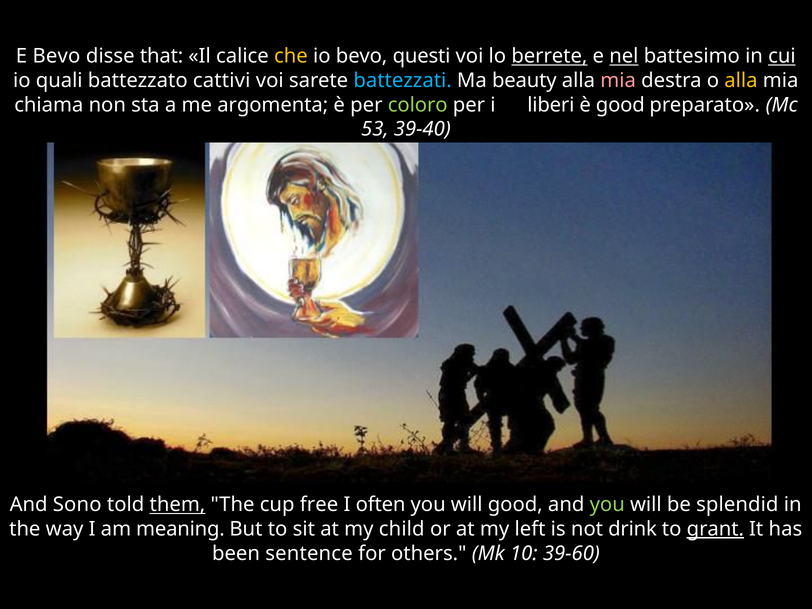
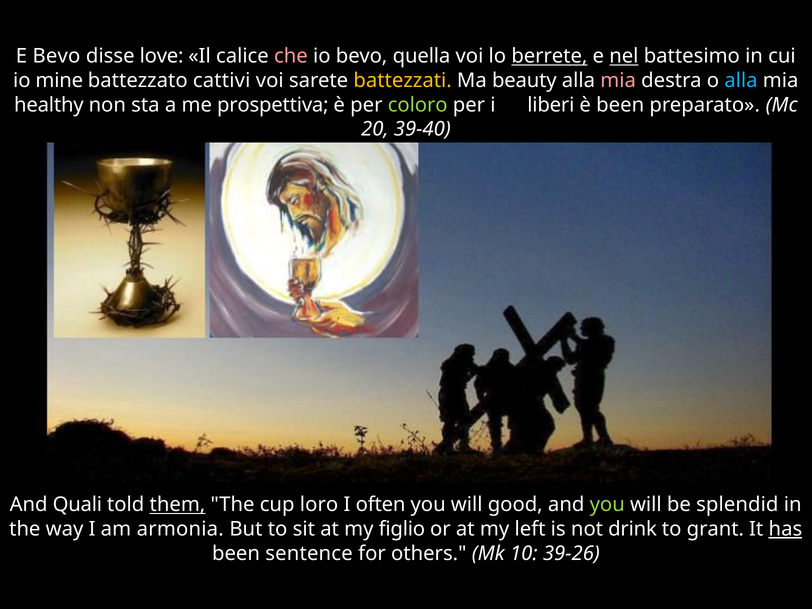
that: that -> love (162, 56)
che colour: yellow -> pink (291, 56)
questi: questi -> quella (422, 56)
cui underline: present -> none (782, 56)
quali: quali -> mine (59, 81)
battezzati colour: light blue -> yellow (403, 81)
alla colour: yellow -> light blue (741, 81)
chiama: chiama -> healthy (49, 105)
argomenta: argomenta -> prospettiva (273, 105)
è good: good -> been (620, 105)
53: 53 -> 20 (375, 129)
Sono: Sono -> Quali (77, 505)
free: free -> loro (319, 505)
meaning: meaning -> armonia (180, 529)
child: child -> figlio (402, 529)
grant underline: present -> none (715, 529)
has underline: none -> present (785, 529)
39-60: 39-60 -> 39-26 (571, 553)
